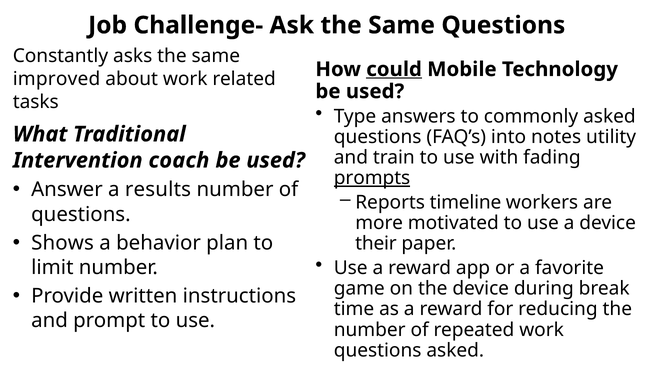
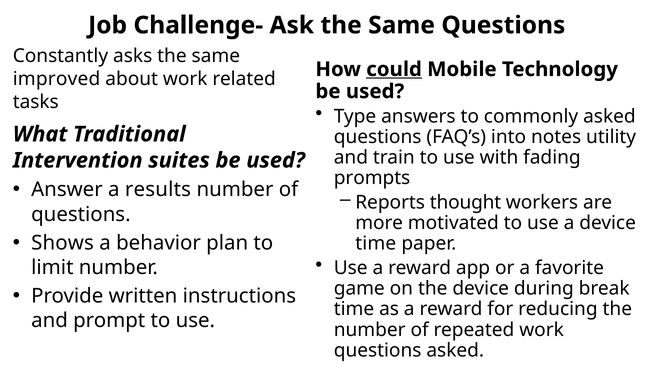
coach: coach -> suites (179, 161)
prompts underline: present -> none (372, 178)
timeline: timeline -> thought (466, 203)
their: their -> time (376, 244)
